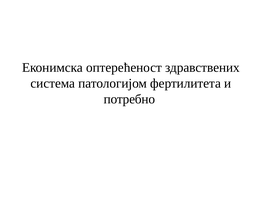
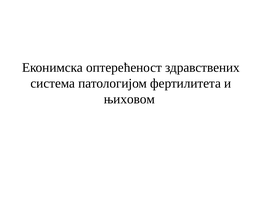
потребно: потребно -> њиховом (129, 99)
